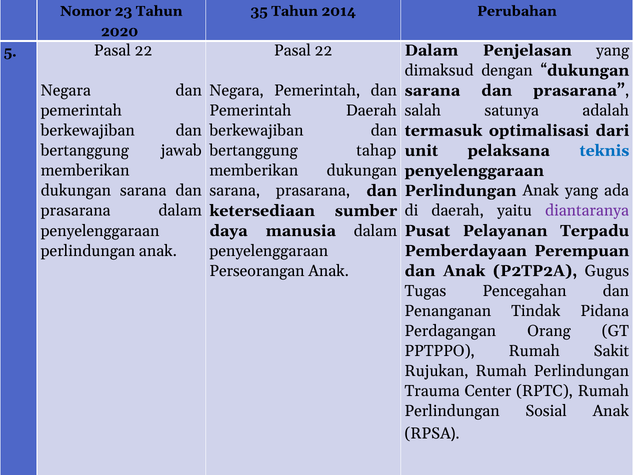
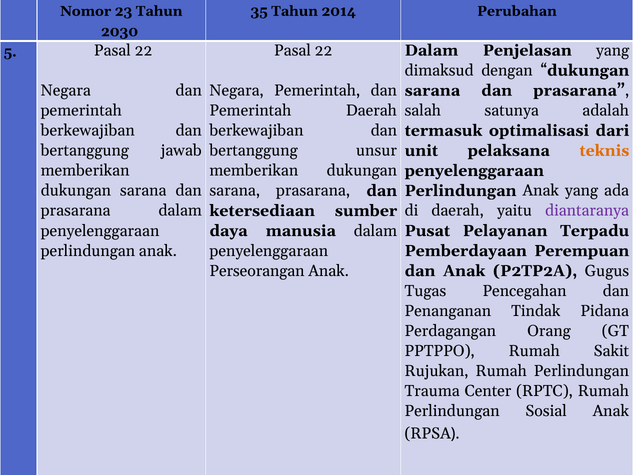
2020: 2020 -> 2030 (120, 31)
teknis colour: blue -> orange (604, 151)
tahap: tahap -> unsur (376, 151)
